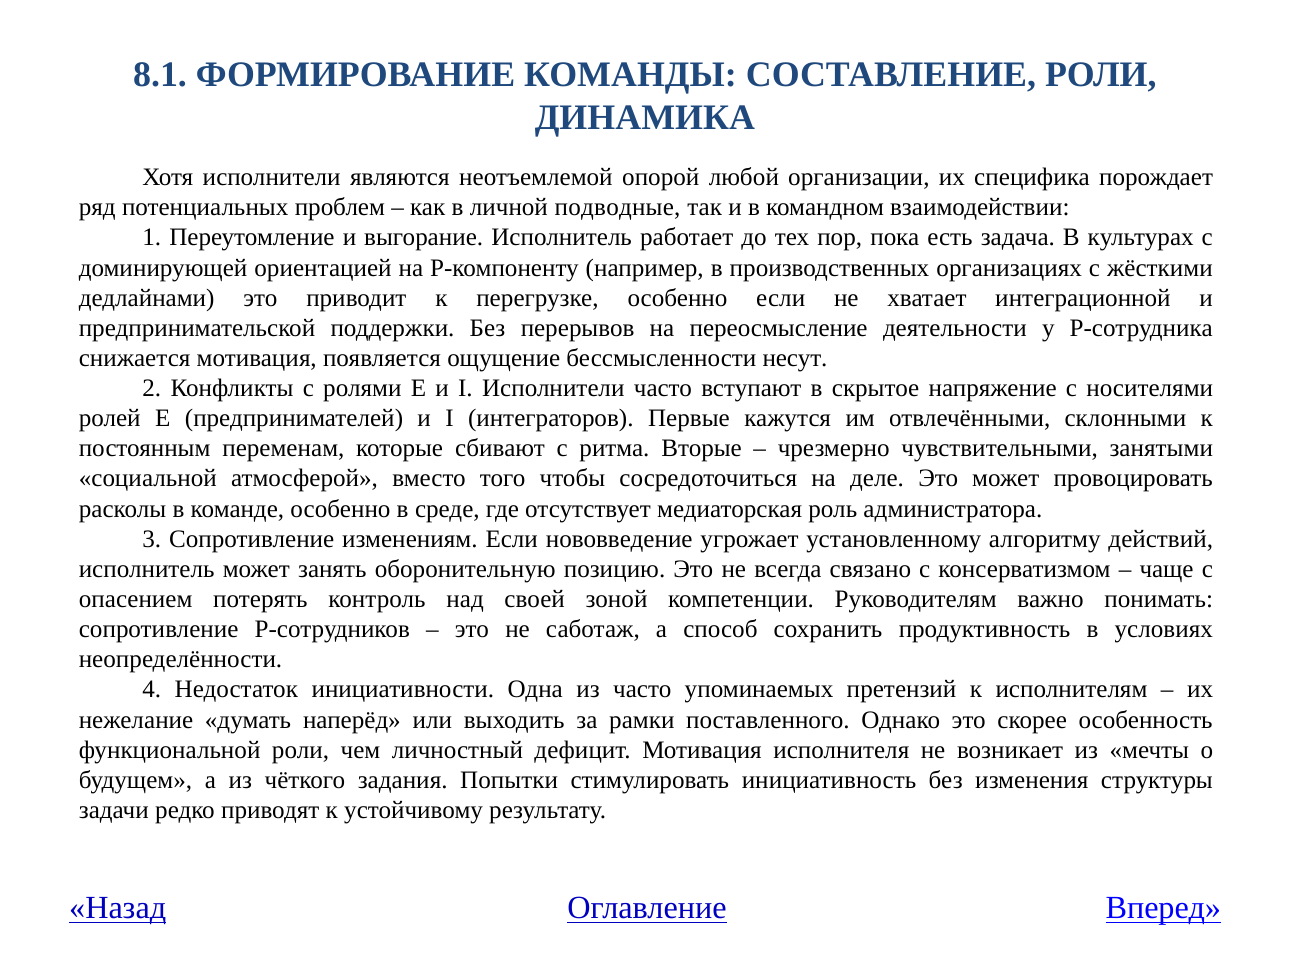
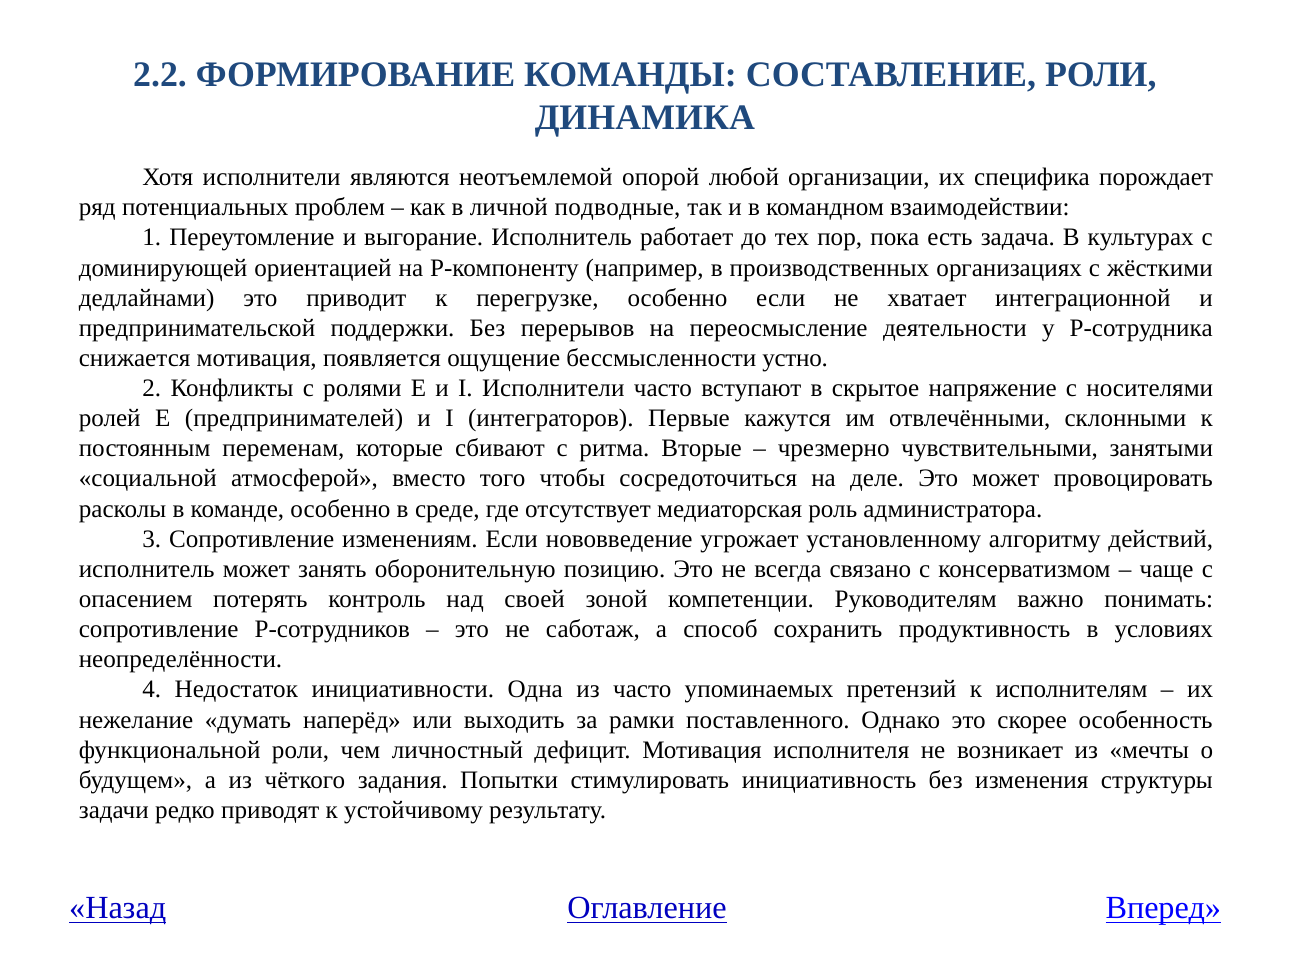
8.1: 8.1 -> 2.2 (160, 75)
несут: несут -> устно (795, 358)
